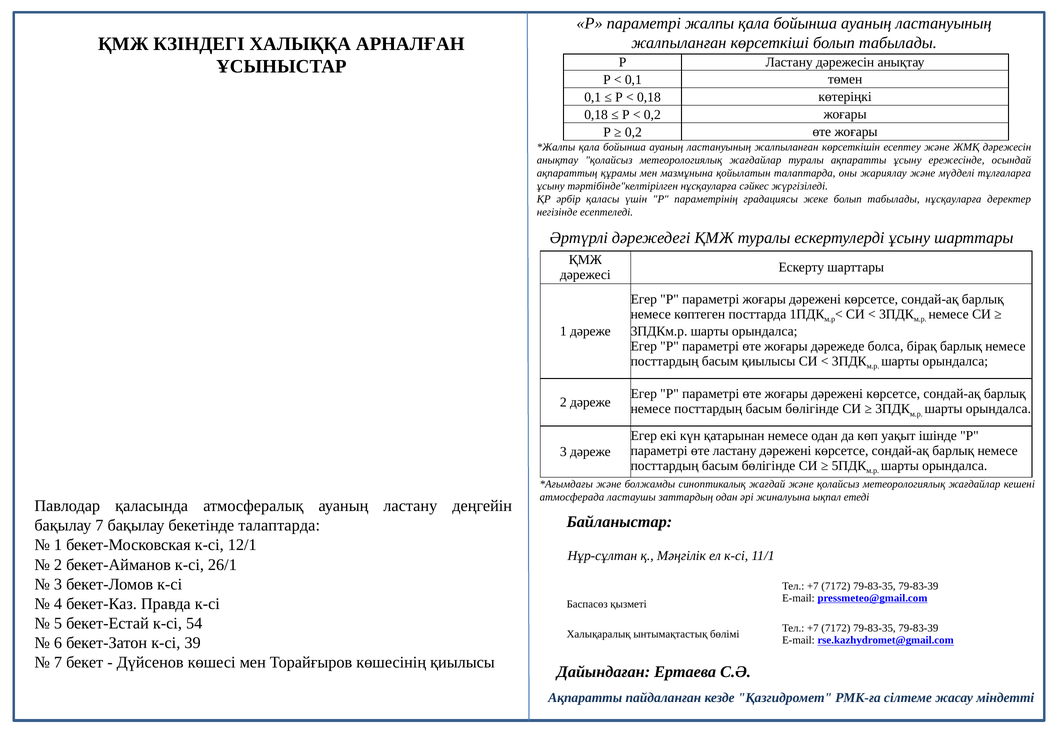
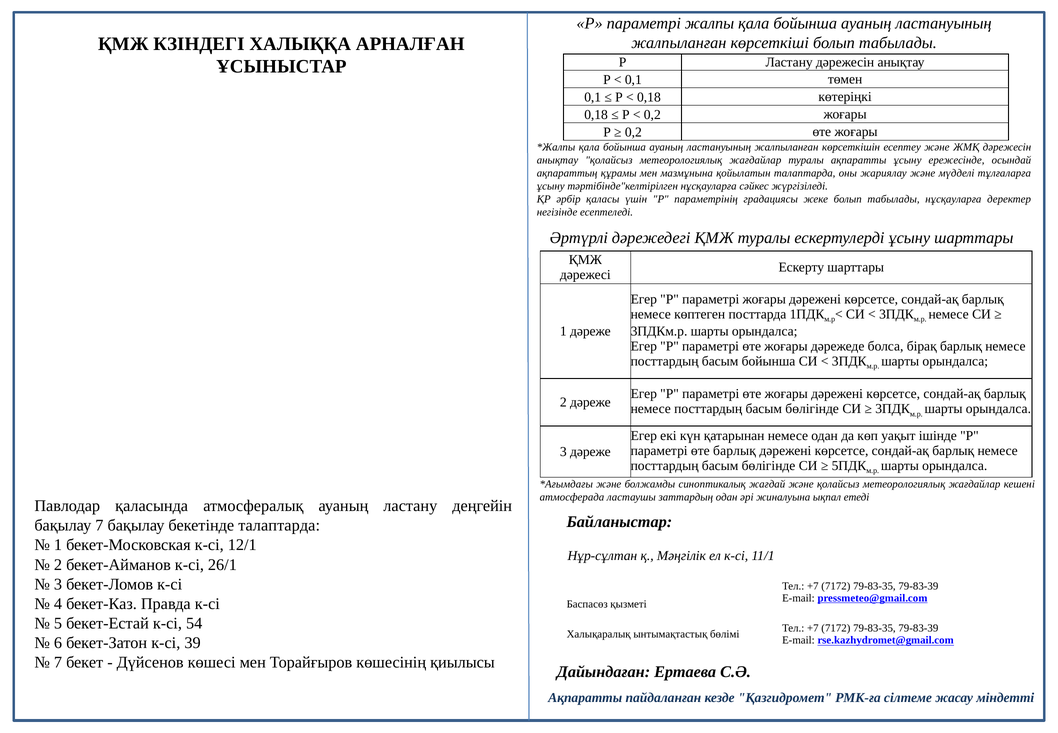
басым қиылысы: қиылысы -> бойынша (769, 361)
өте ластану: ластану -> барлық (735, 450)
